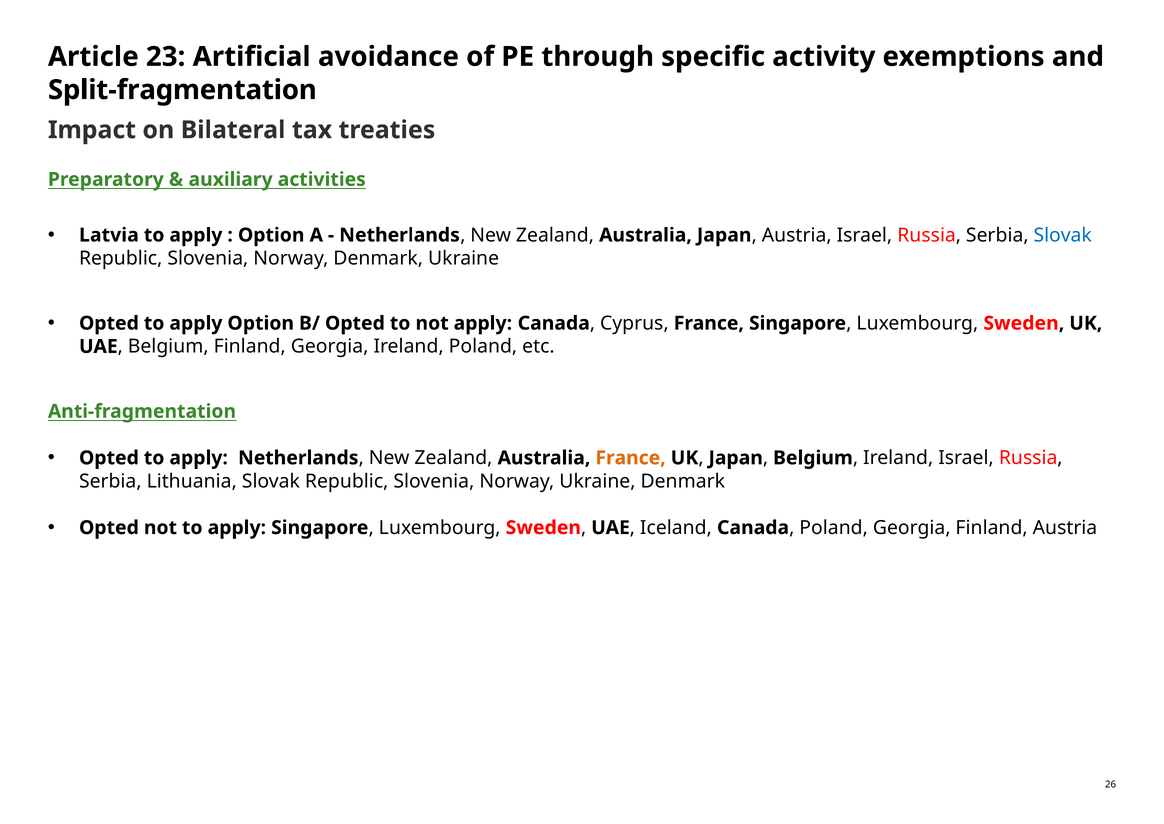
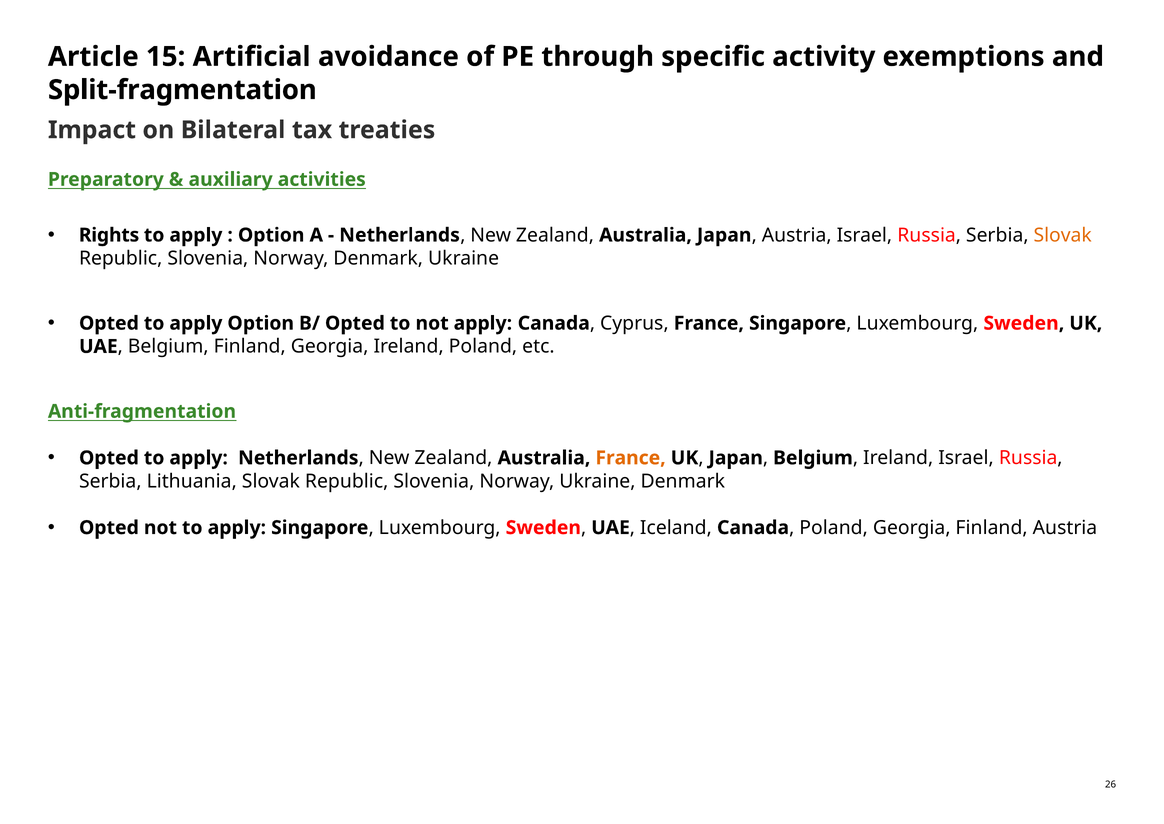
23: 23 -> 15 (166, 57)
Latvia: Latvia -> Rights (109, 235)
Slovak colour: blue -> orange (1063, 235)
